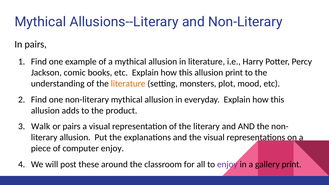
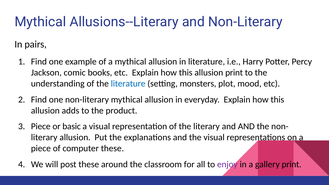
literature colour: orange -> blue (128, 84)
Walk: Walk -> Piece (41, 126)
or pairs: pairs -> basic (72, 126)
computer enjoy: enjoy -> these (112, 148)
